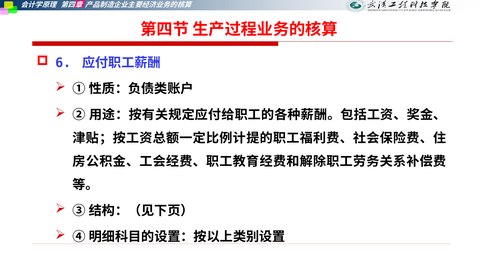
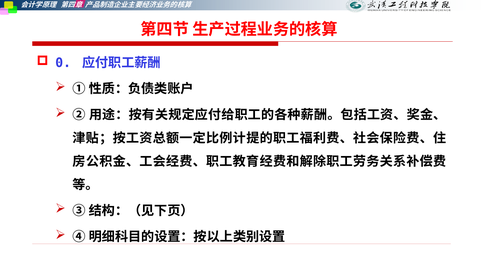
6: 6 -> 0 (63, 63)
